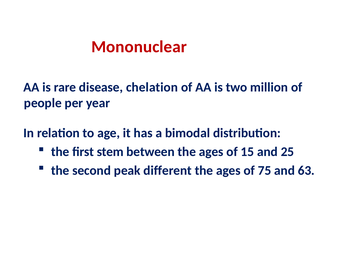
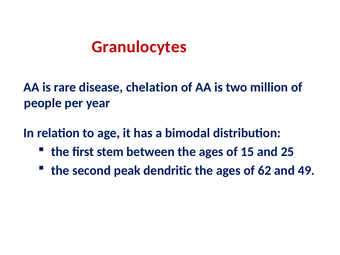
Mononuclear: Mononuclear -> Granulocytes (139, 47)
different: different -> dendritic (168, 171)
75: 75 -> 62 (265, 171)
63: 63 -> 49 (306, 171)
